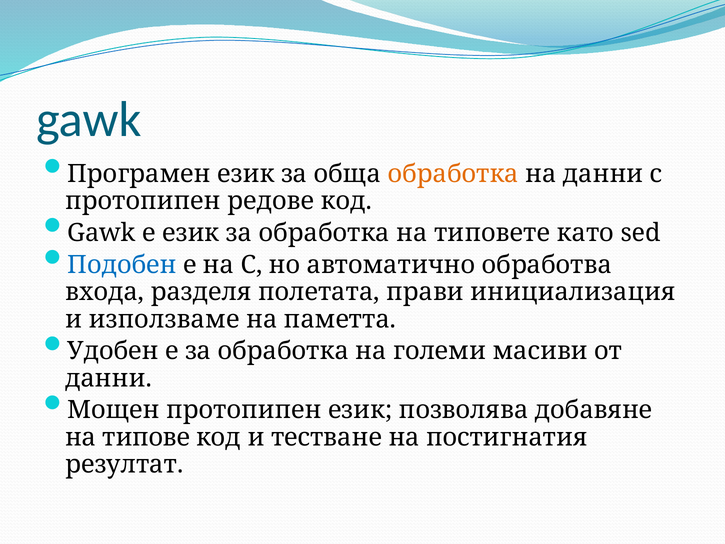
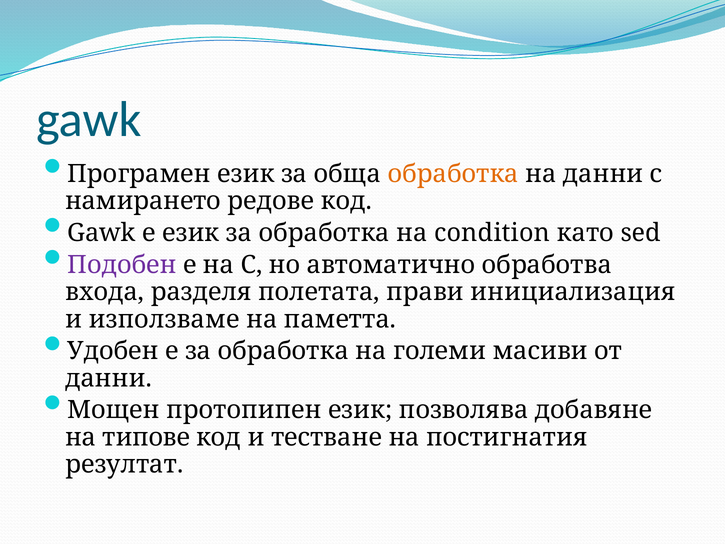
протопипен: протопипен -> намирането (143, 201)
типовете: типовете -> condition (492, 233)
Подобен colour: blue -> purple (122, 265)
